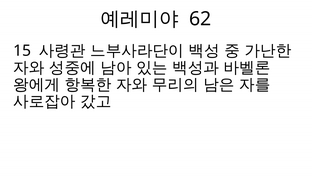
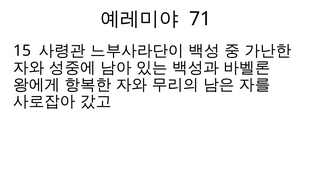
62: 62 -> 71 (200, 19)
